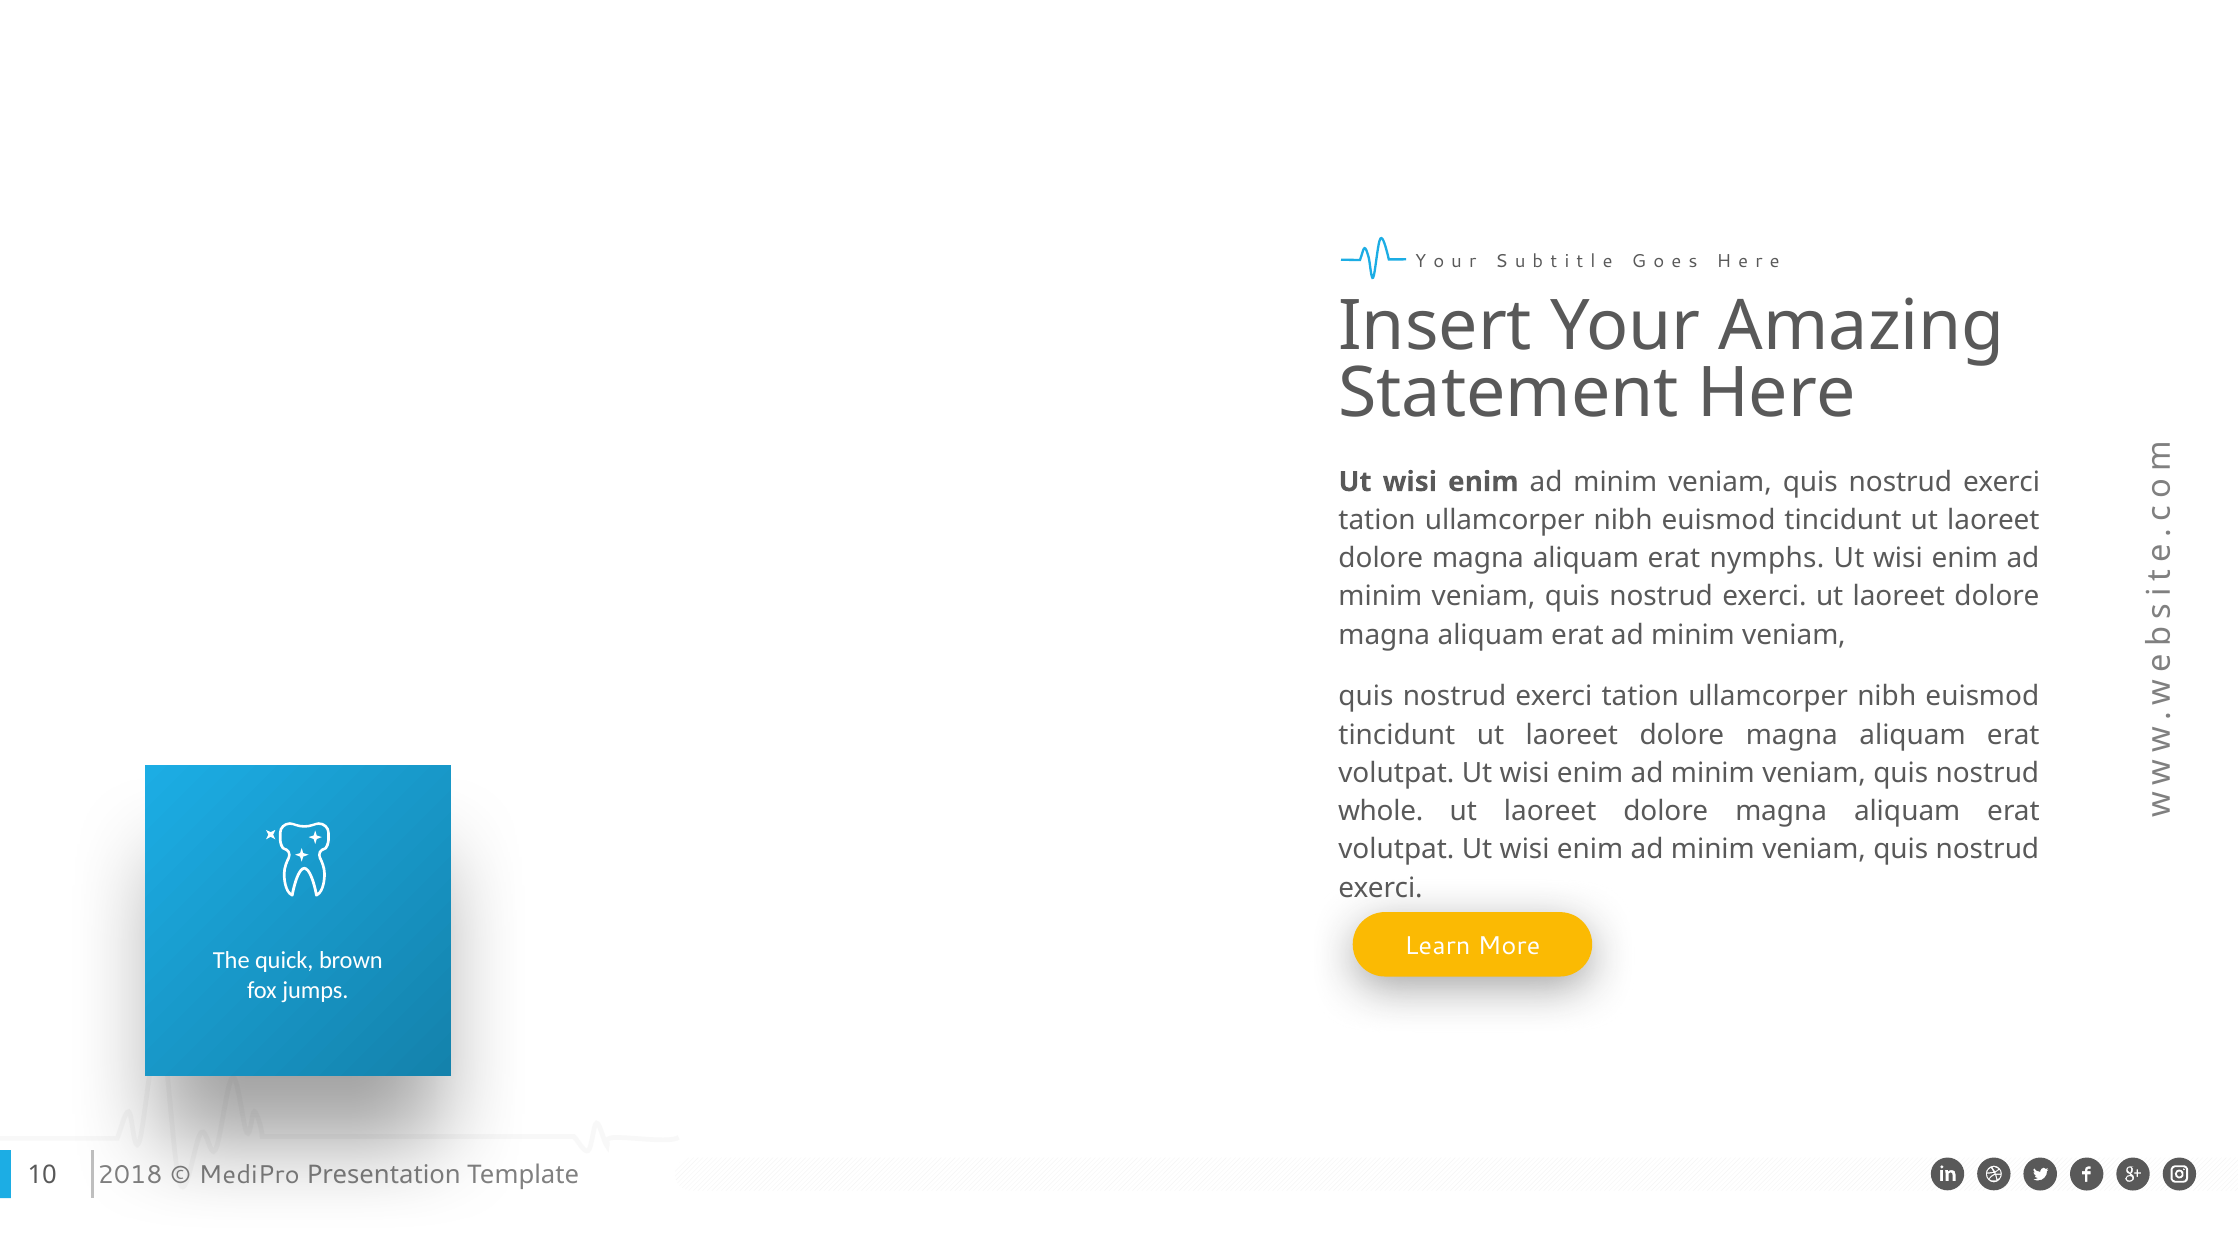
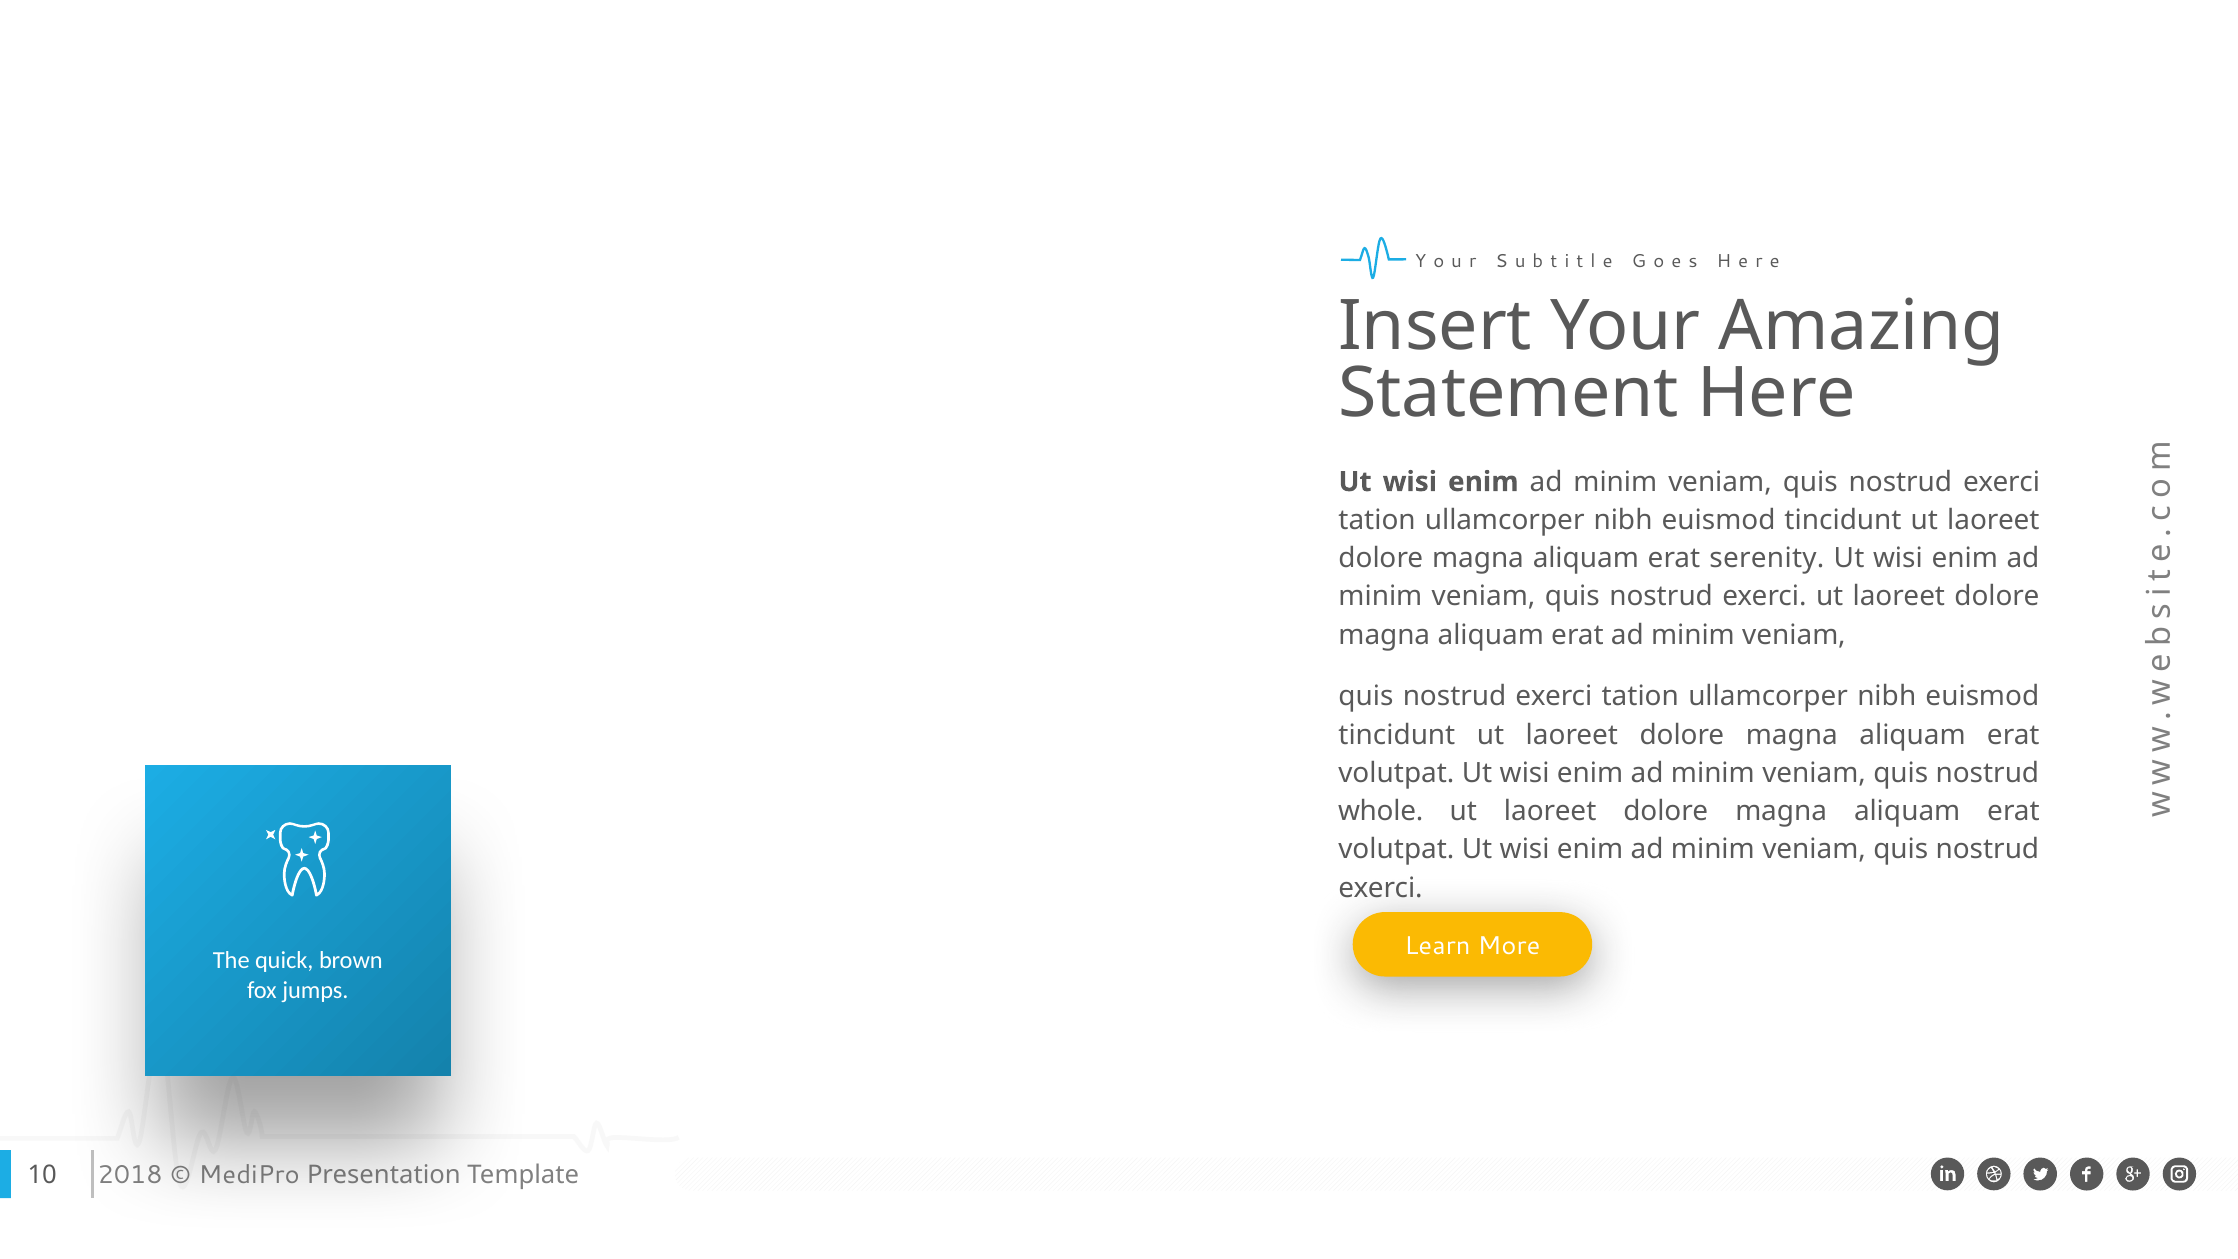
nymphs: nymphs -> serenity (1767, 558)
